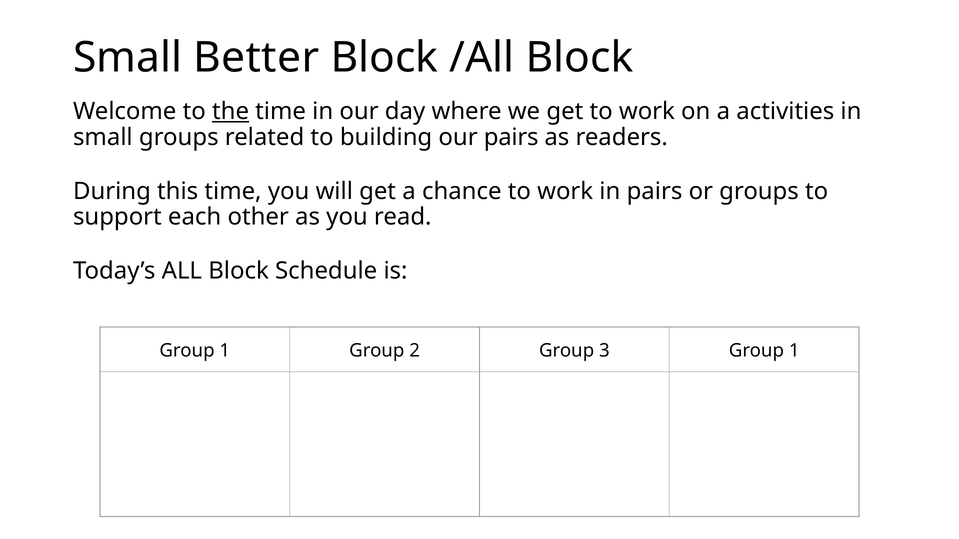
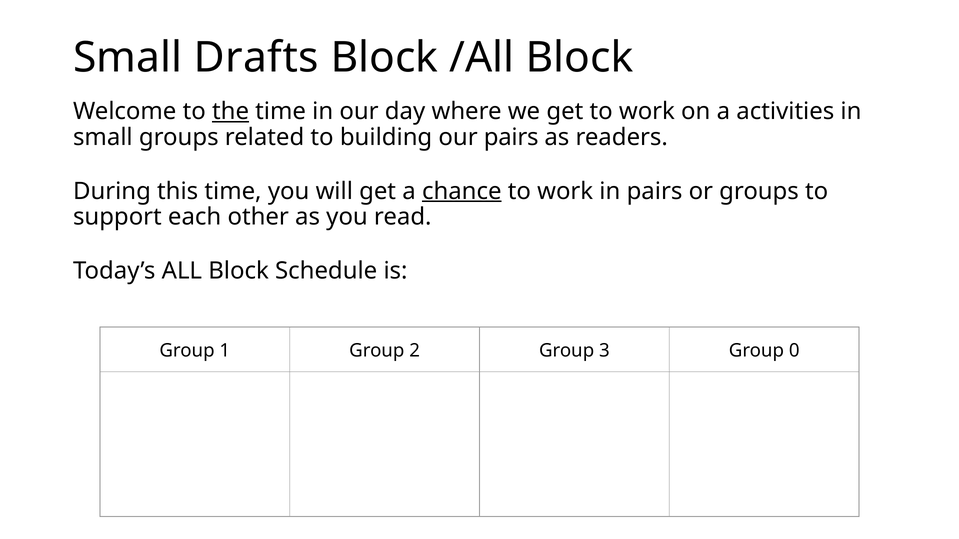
Better: Better -> Drafts (256, 58)
chance underline: none -> present (462, 191)
3 Group 1: 1 -> 0 (794, 351)
